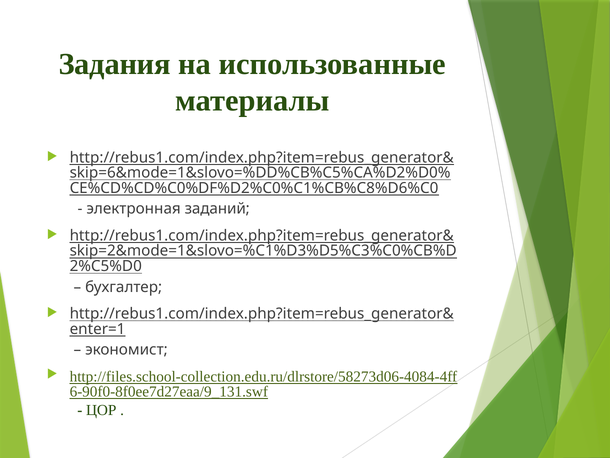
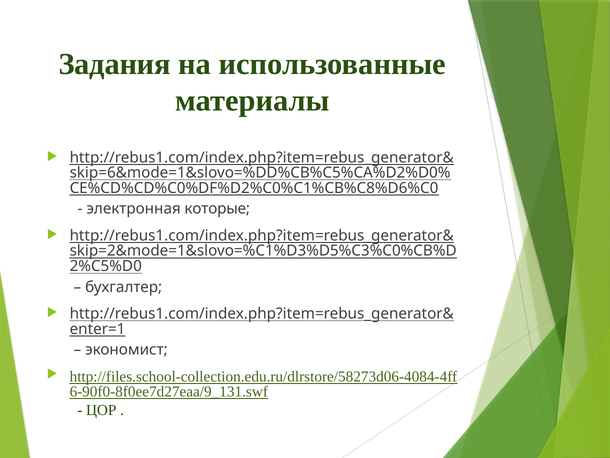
заданий: заданий -> которые (217, 209)
